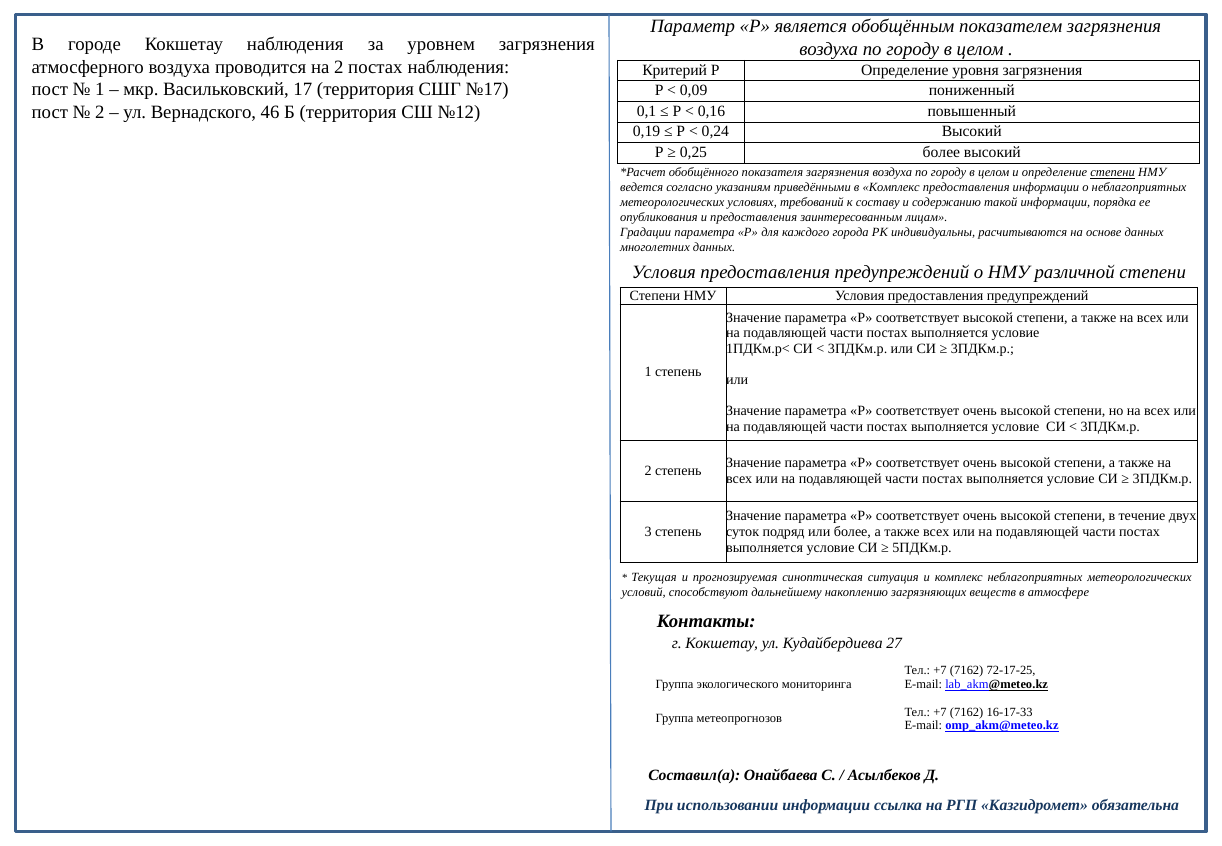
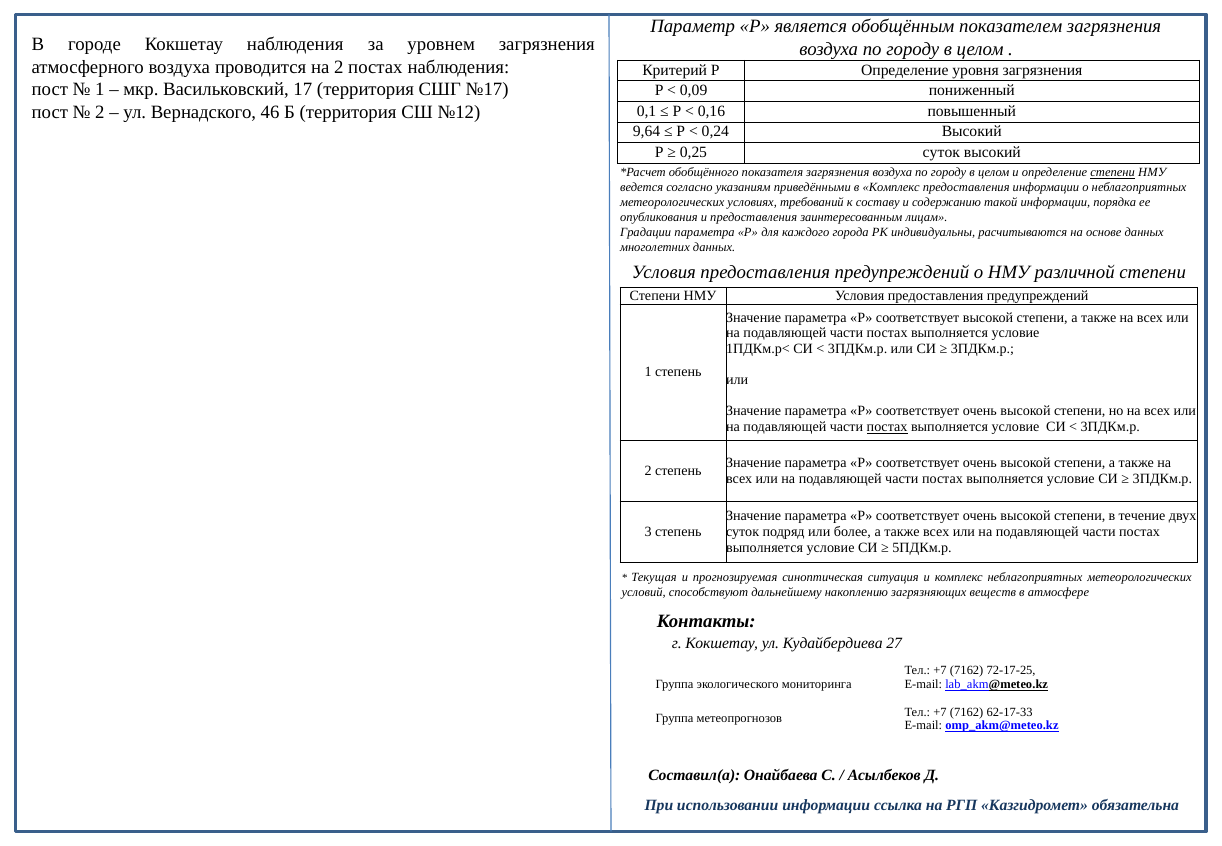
0,19: 0,19 -> 9,64 (647, 132)
0,25 более: более -> суток (941, 152)
постах underline: none -> present (887, 427)
16-17-33: 16-17-33 -> 62-17-33 (1010, 712)
